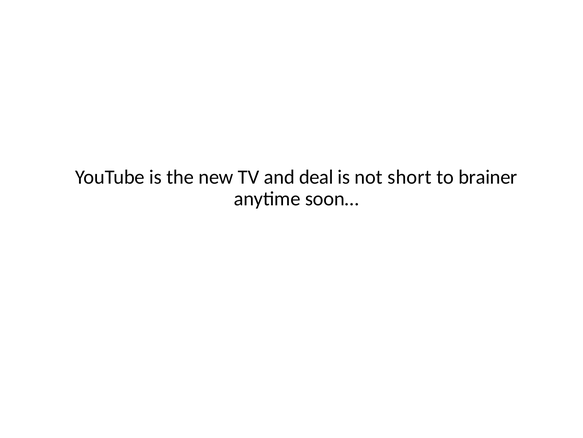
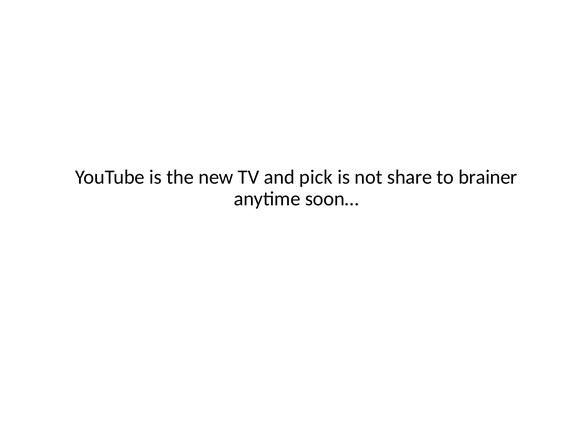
deal: deal -> pick (316, 177)
short: short -> share (410, 177)
